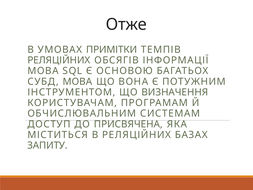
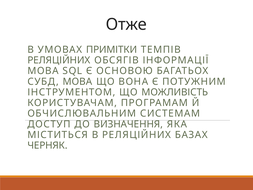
ВИЗНАЧЕННЯ: ВИЗНАЧЕННЯ -> МОЖЛИВІСТЬ (175, 92)
ПРИСВЯЧЕНА: ПРИСВЯЧЕНА -> ВИЗНАЧЕННЯ (128, 124)
ЗАПИТУ: ЗАПИТУ -> ЧЕРНЯК (47, 145)
